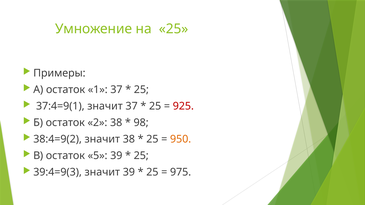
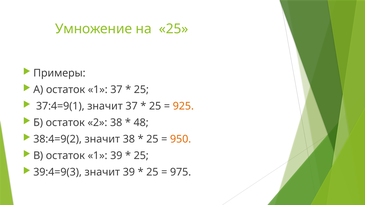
925 colour: red -> orange (183, 106)
98: 98 -> 48 (141, 123)
В остаток 5: 5 -> 1 (98, 156)
